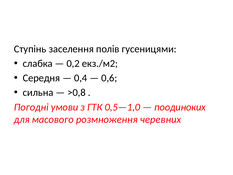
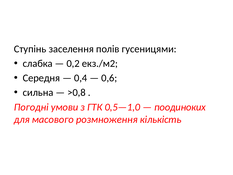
черевних: черевних -> кількість (161, 119)
